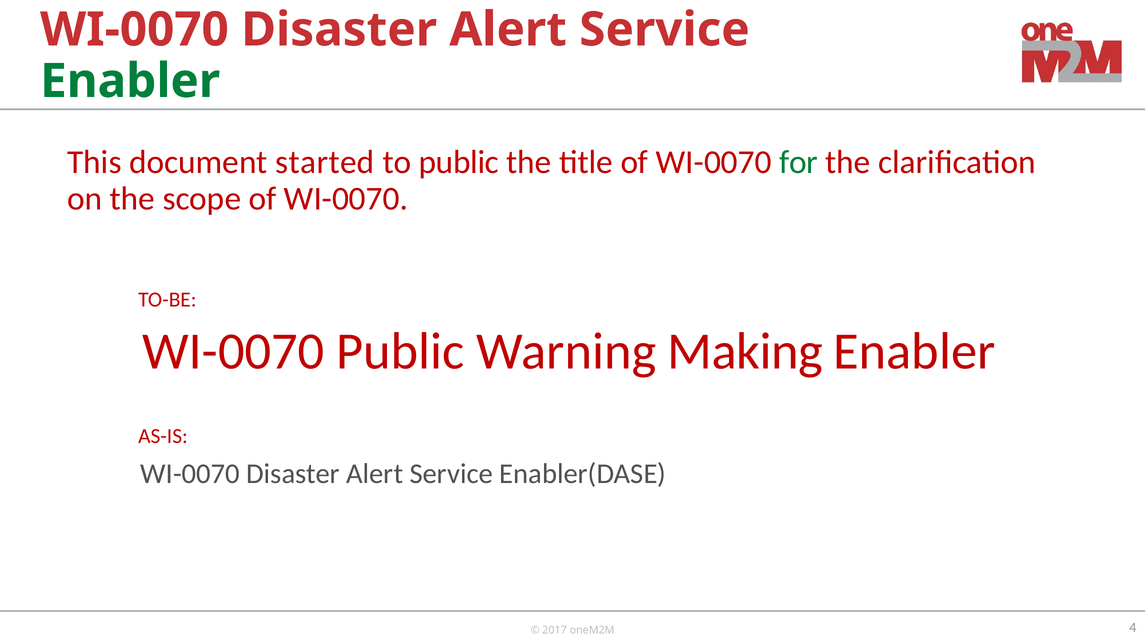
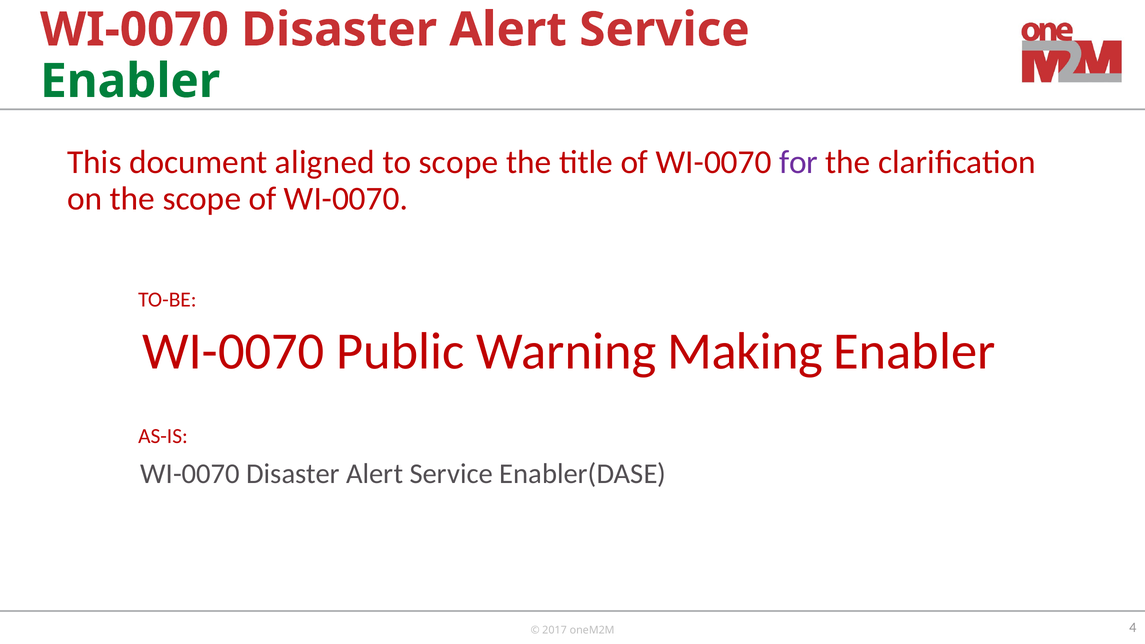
started: started -> aligned (325, 162)
to public: public -> scope (459, 162)
for colour: green -> purple (799, 162)
